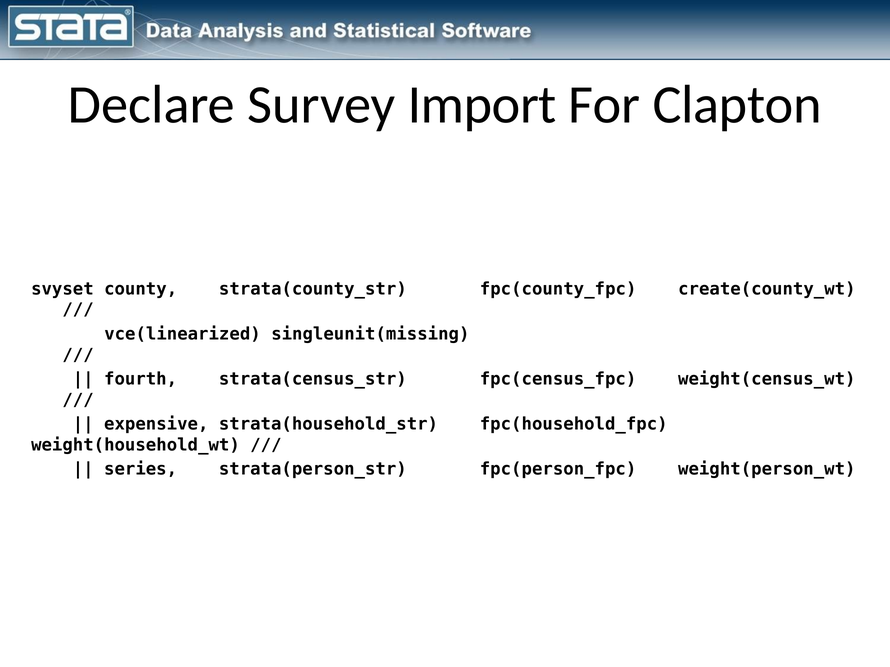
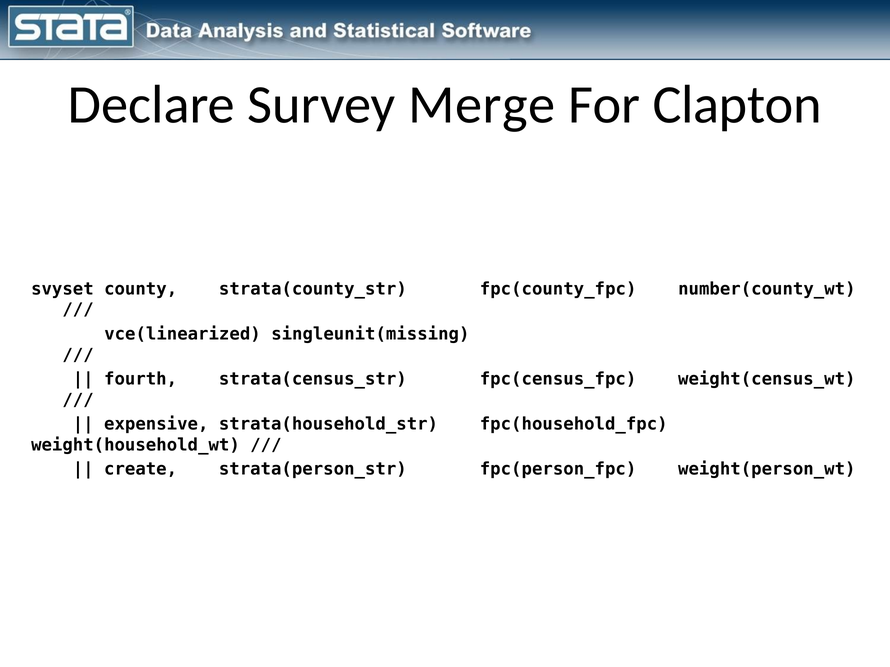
Import: Import -> Merge (482, 105)
create(county_wt: create(county_wt -> number(county_wt (767, 289)
series: series -> create (141, 470)
